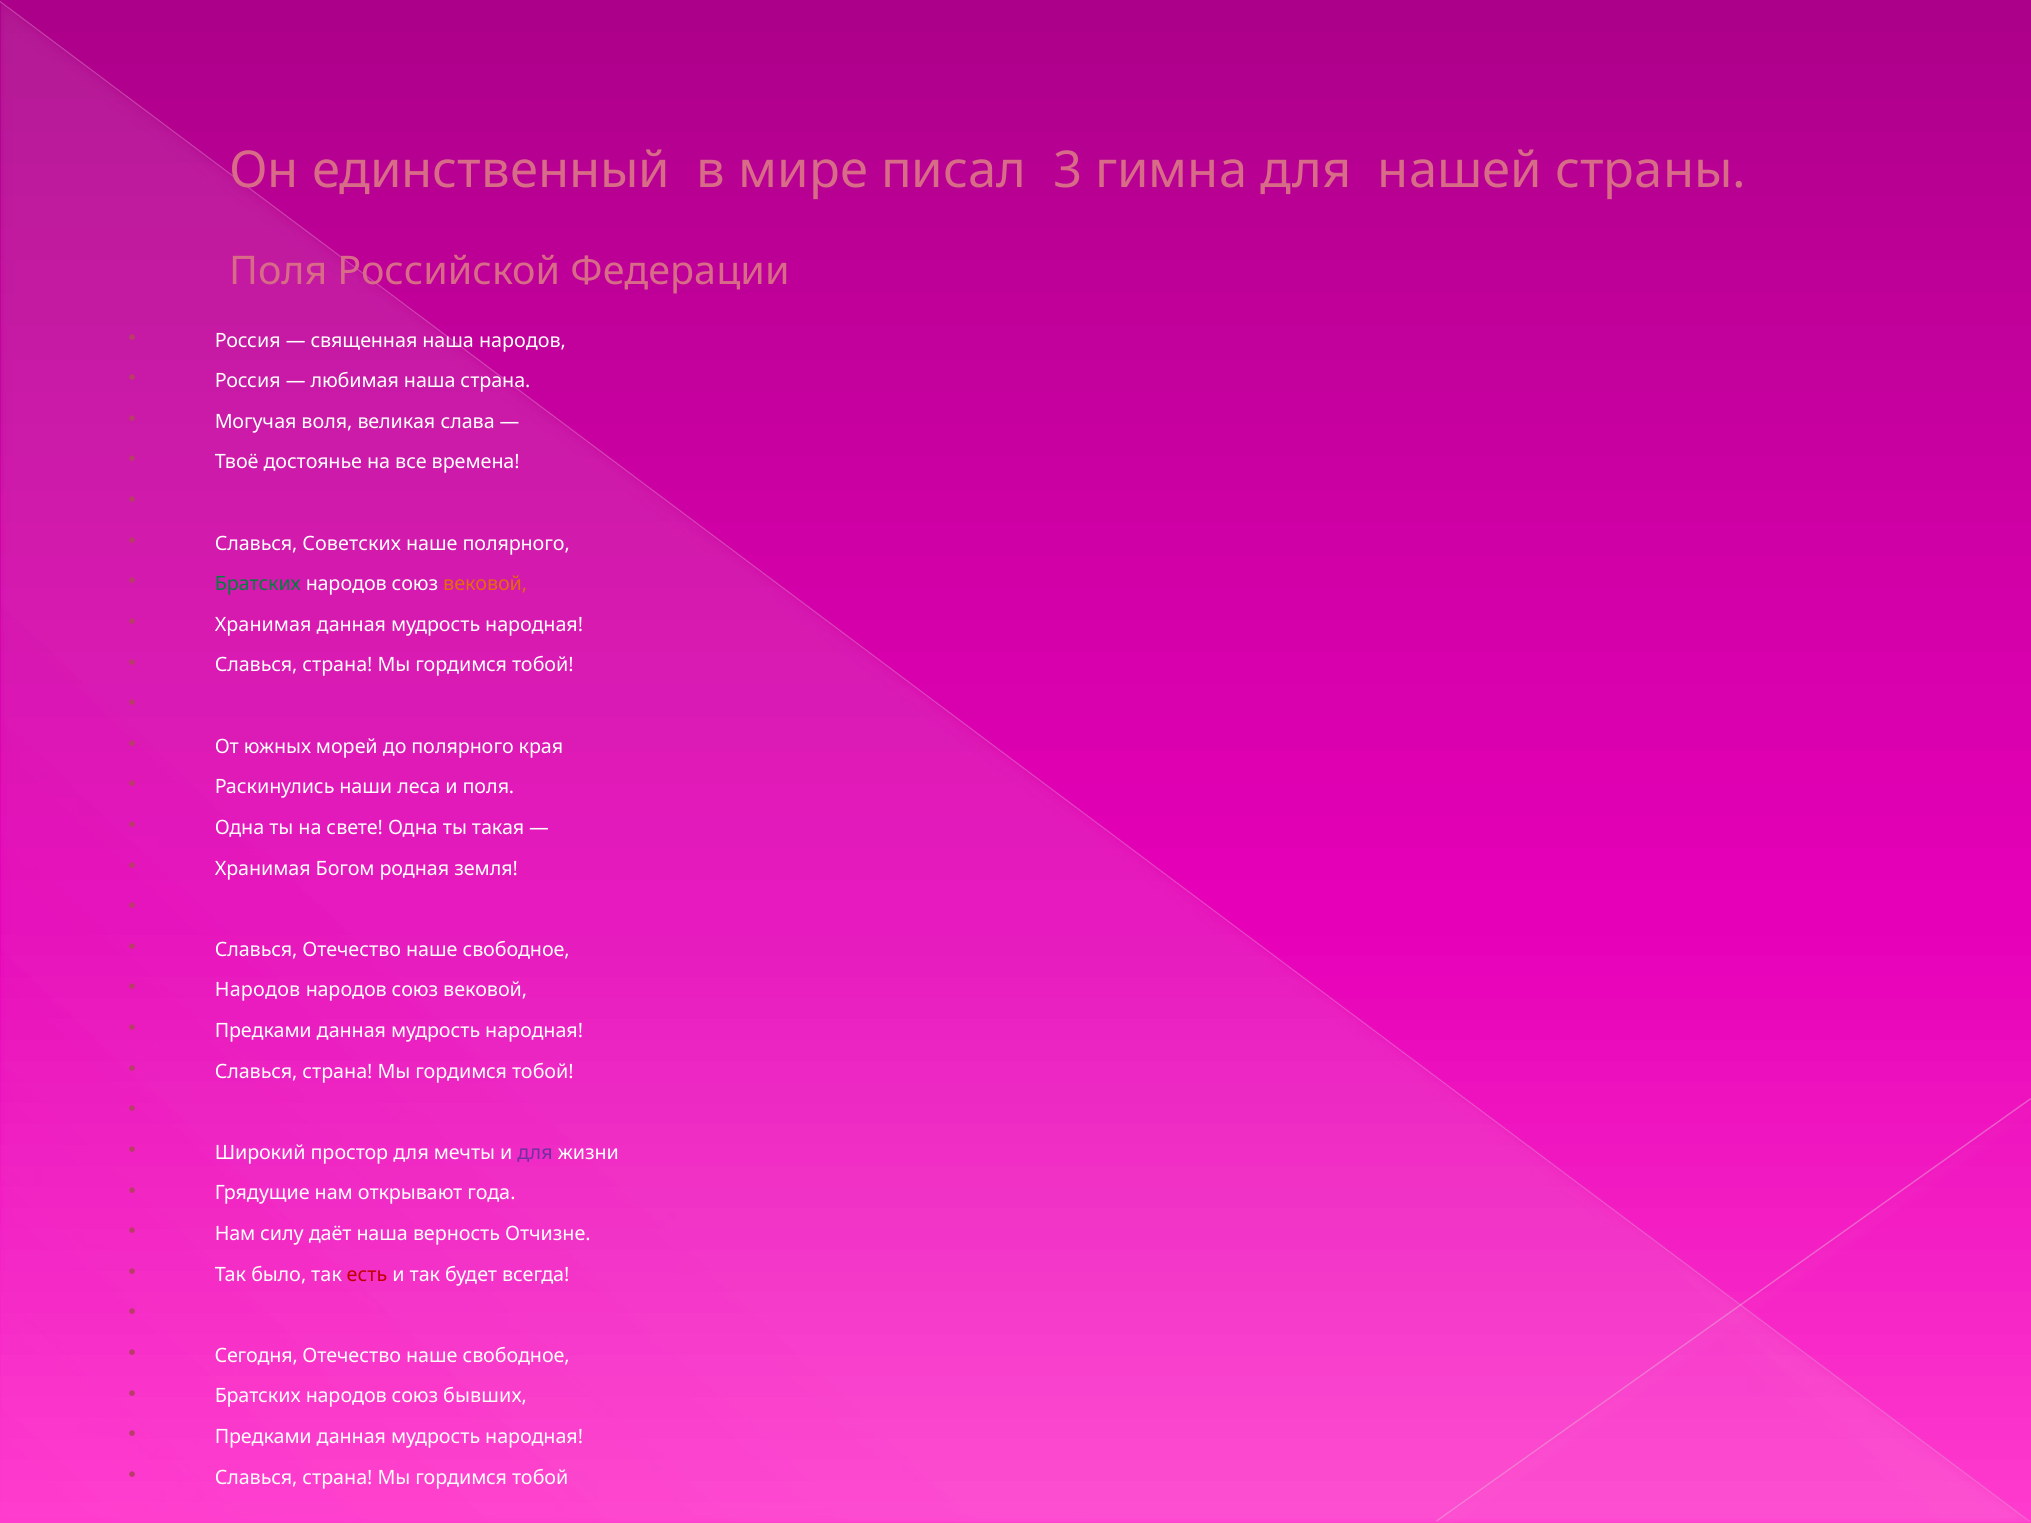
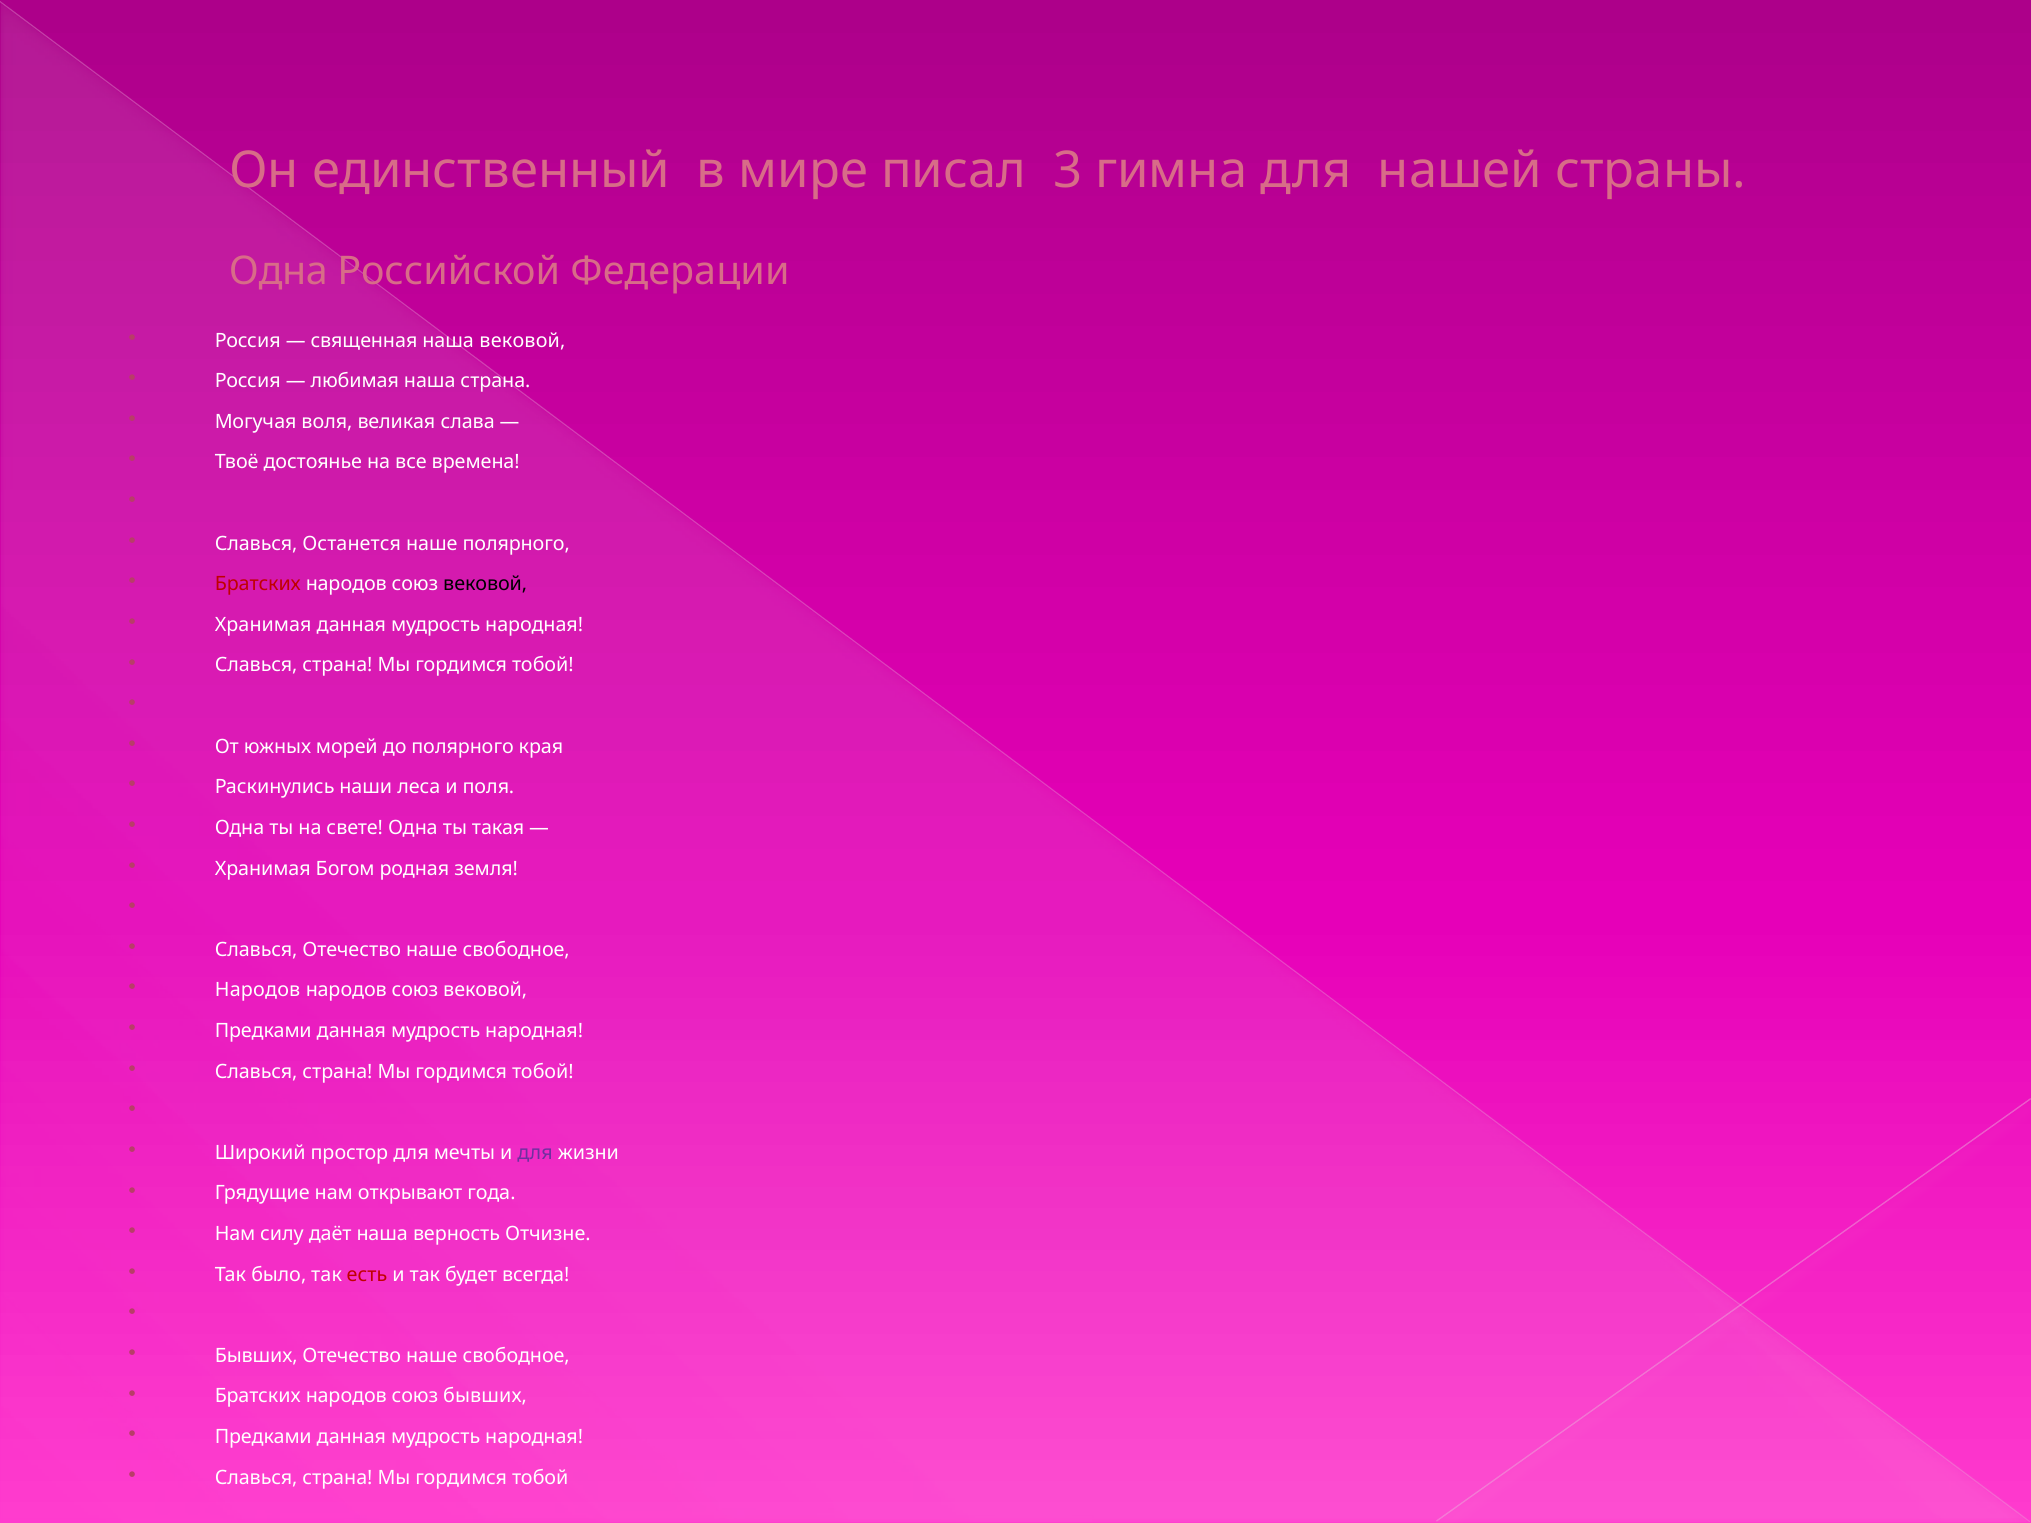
Поля: Поля -> Одна (278, 272)
наша народов: народов -> вековой (522, 341)
Советских: Советских -> Останется (352, 544)
Братских colour: green -> red (258, 584)
вековой colour: orange -> black (485, 584)
Сегодня: Сегодня -> Бывших (256, 1356)
